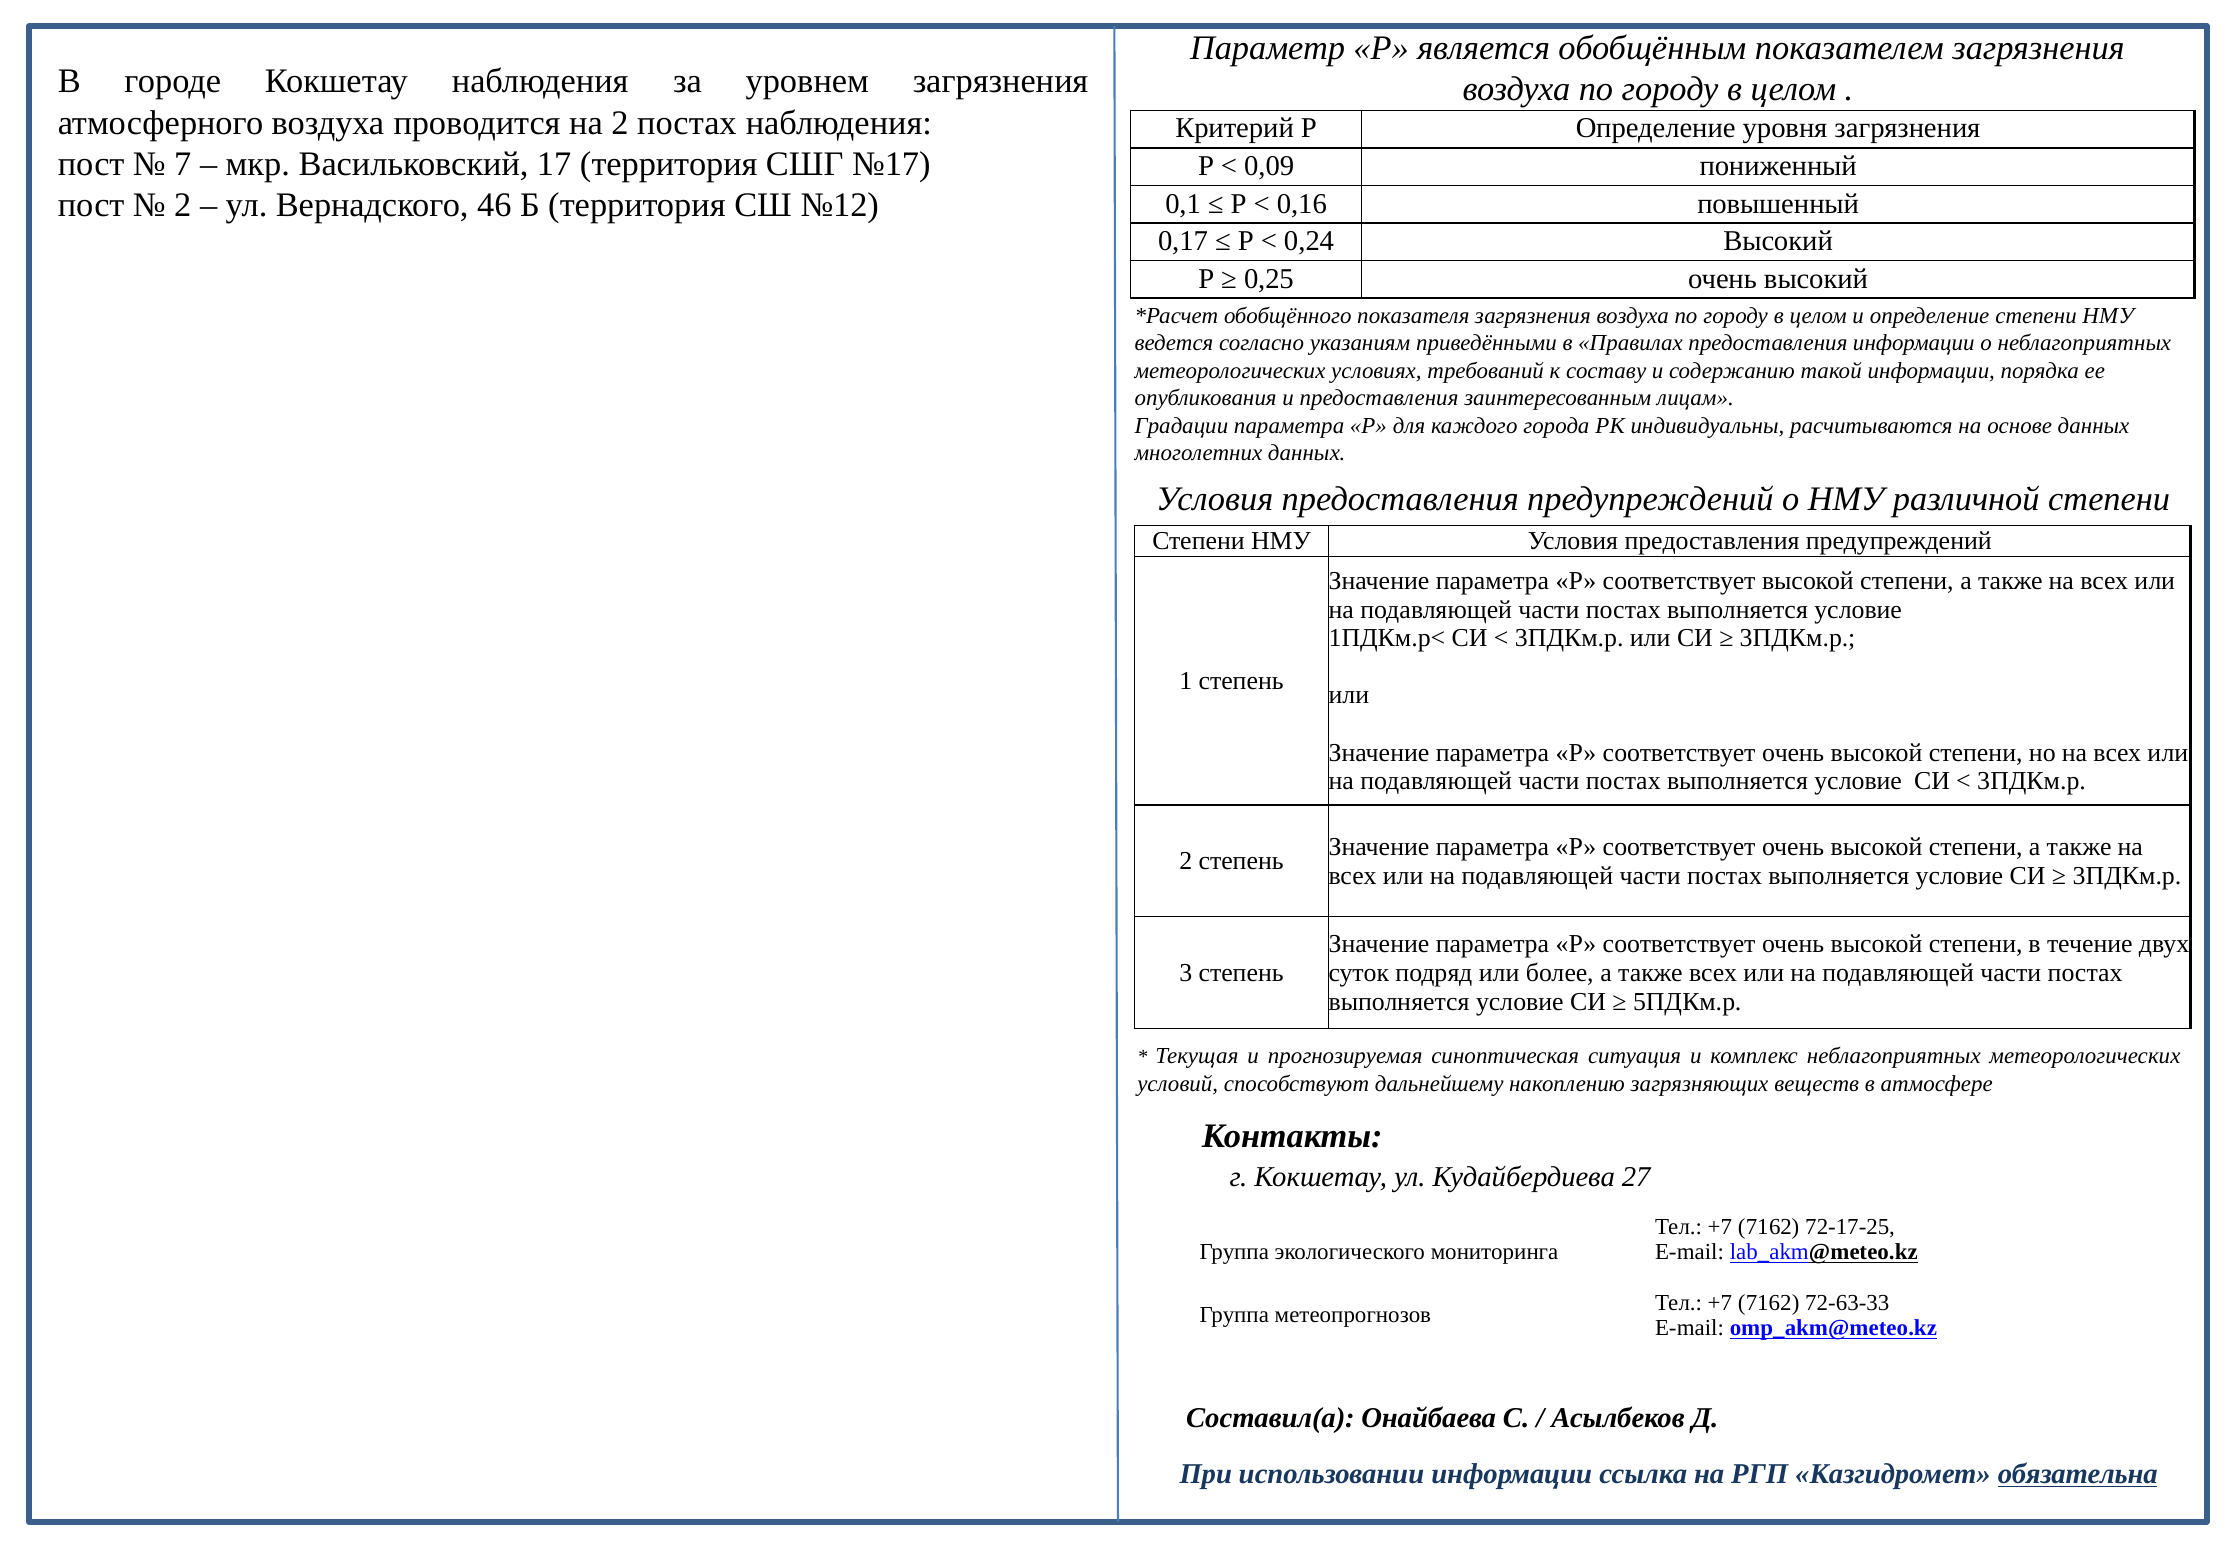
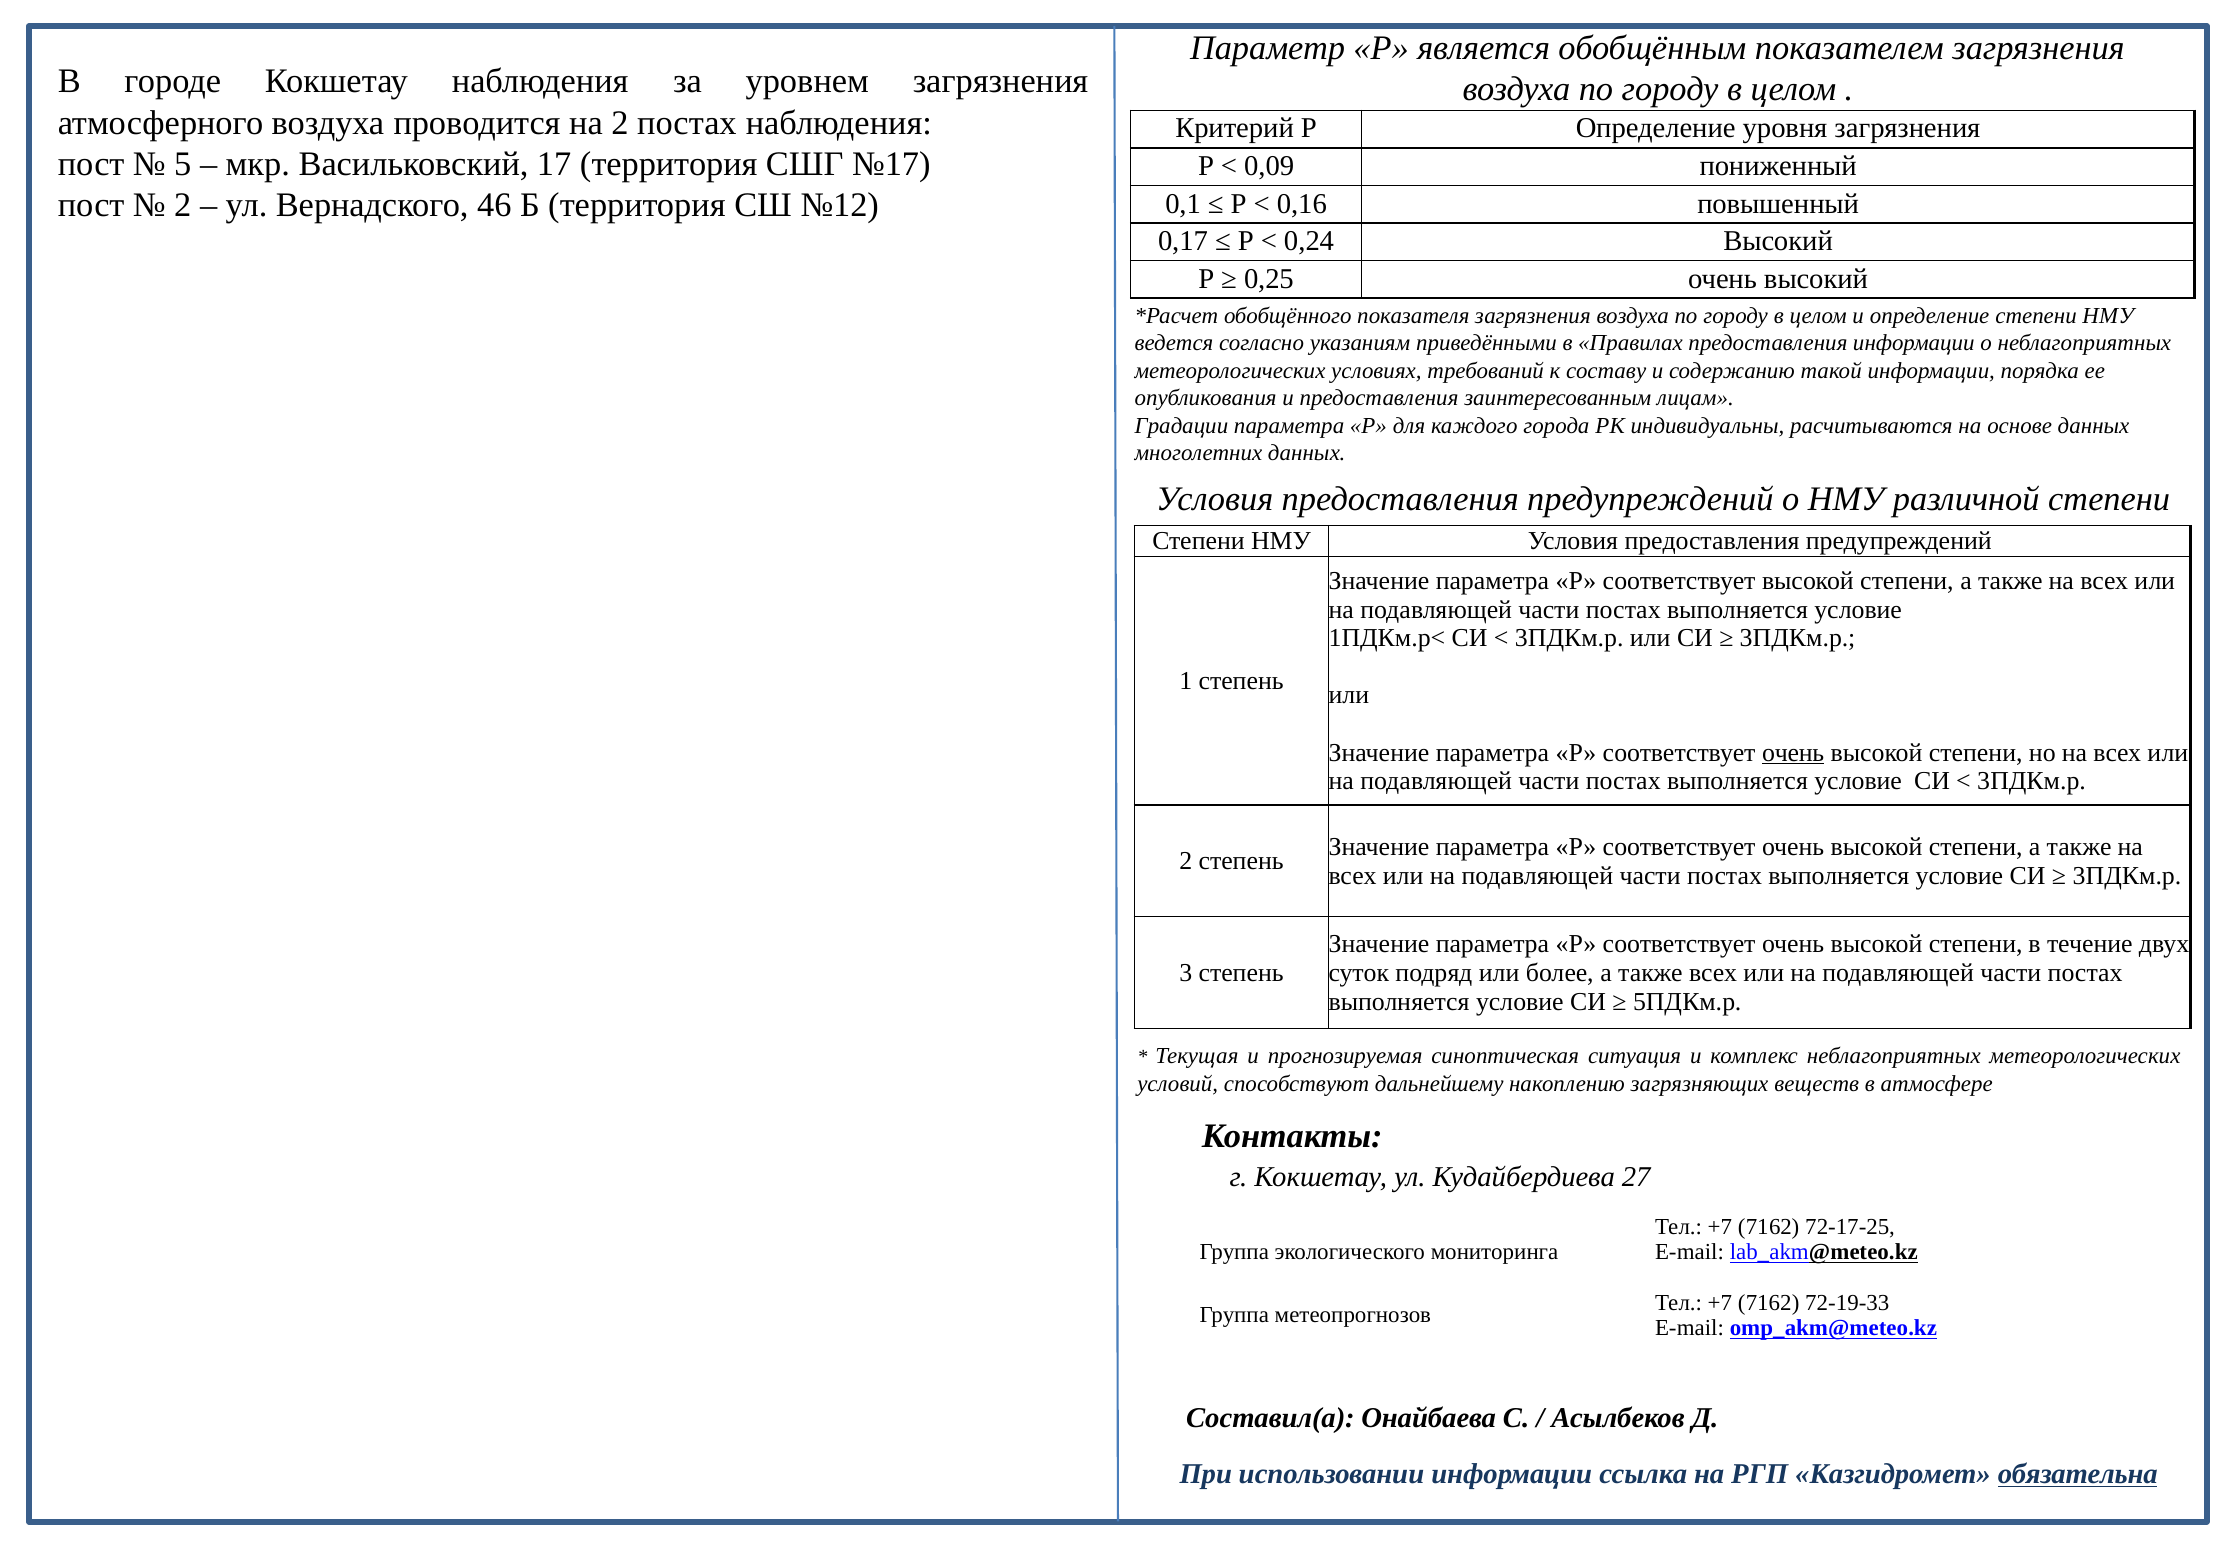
7: 7 -> 5 (183, 164)
очень underline: none -> present (1793, 753)
72-63-33: 72-63-33 -> 72-19-33 (1847, 1303)
